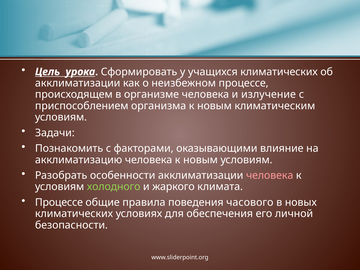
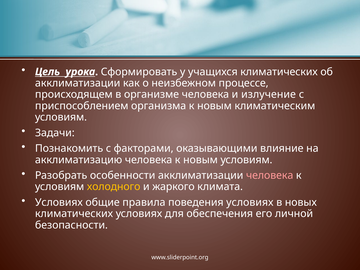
холодного colour: light green -> yellow (114, 187)
Процессе: Процессе -> Условиях (59, 202)
поведения часового: часового -> условиях (250, 202)
